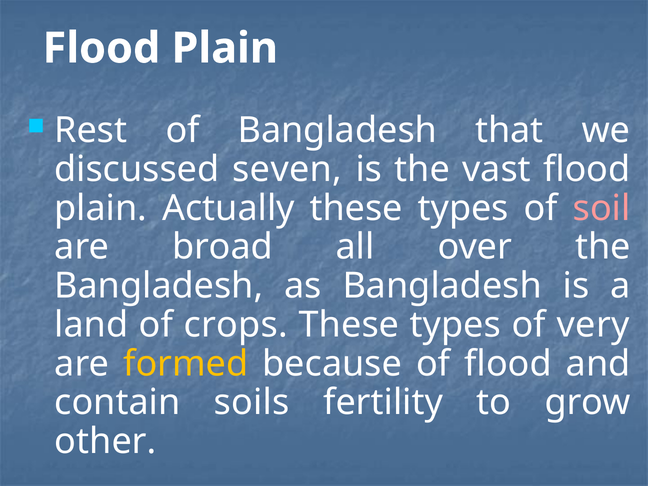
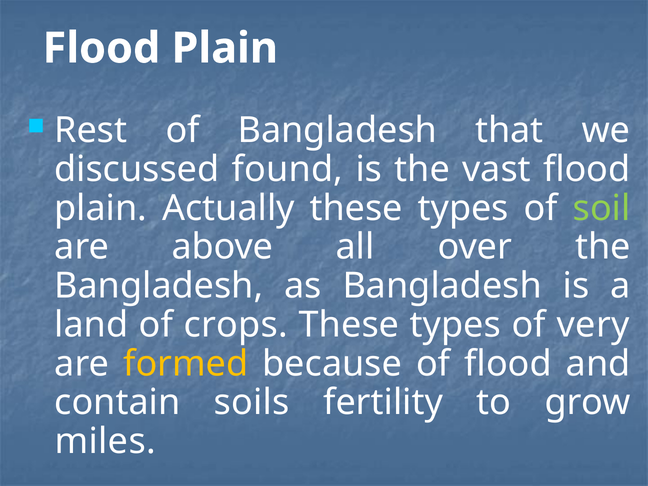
seven: seven -> found (287, 169)
soil colour: pink -> light green (602, 208)
broad: broad -> above (223, 247)
other: other -> miles (105, 441)
